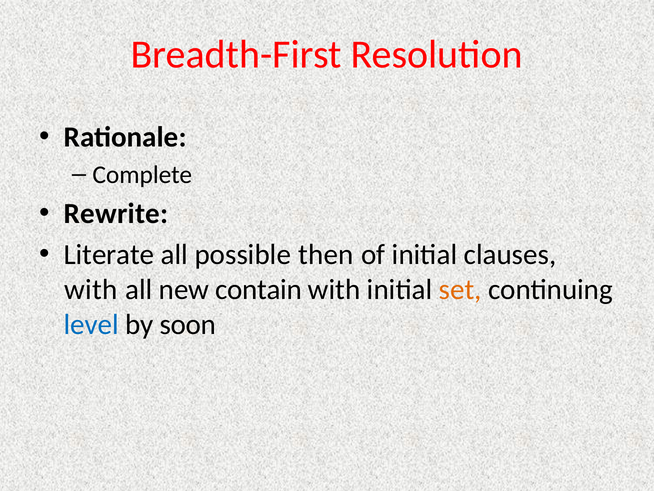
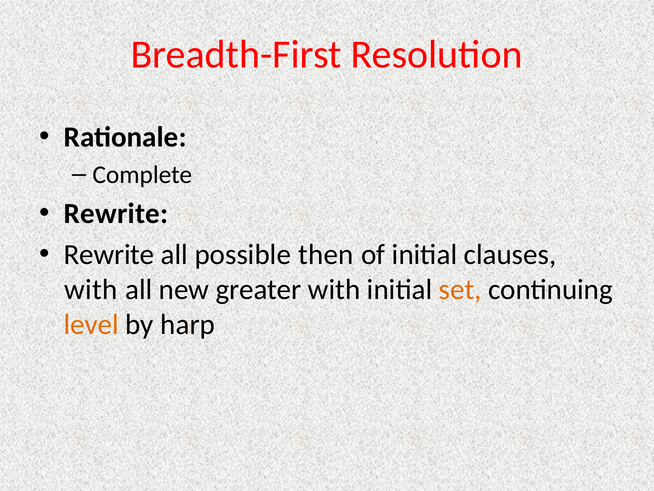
Literate: Literate -> Rewrite (109, 254)
contain: contain -> greater (259, 289)
level colour: blue -> orange (91, 324)
soon: soon -> harp (188, 324)
